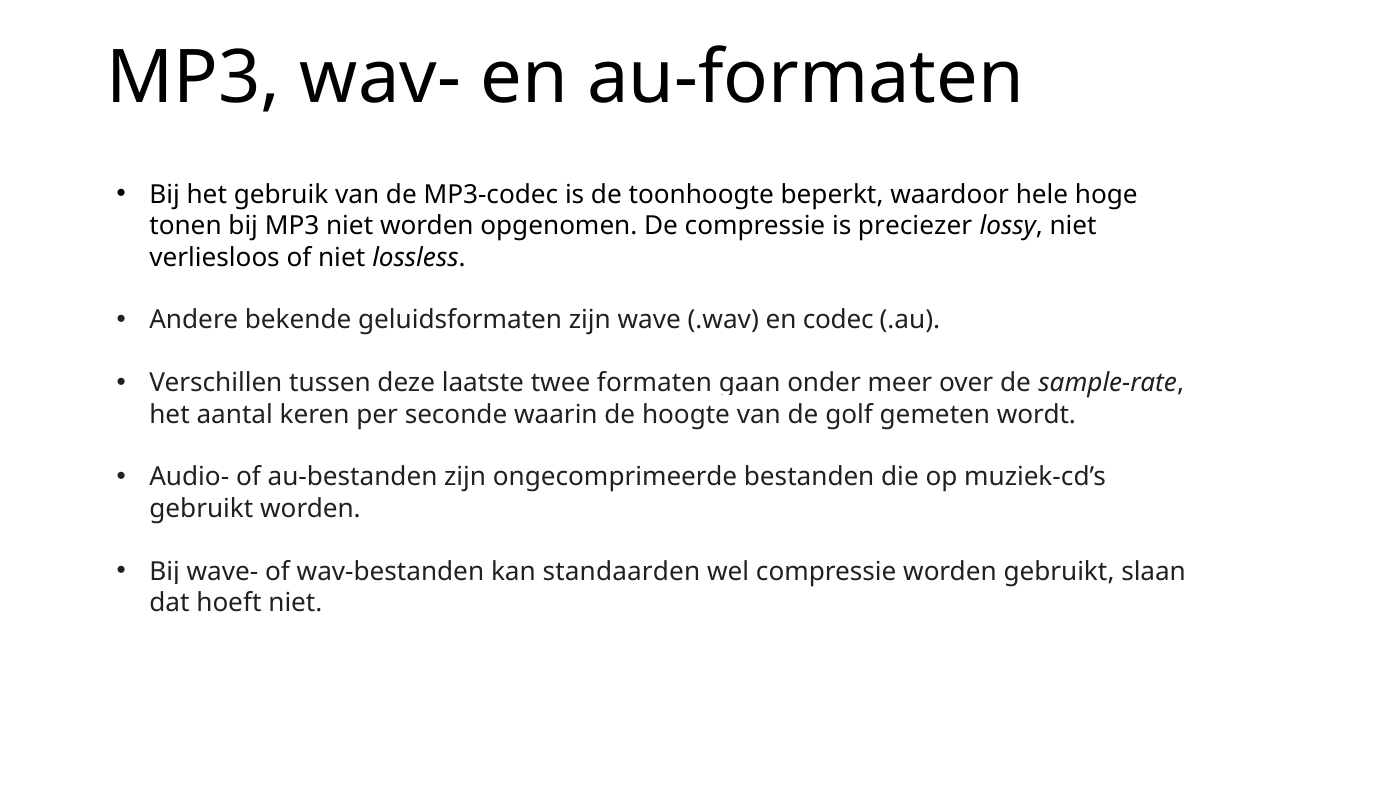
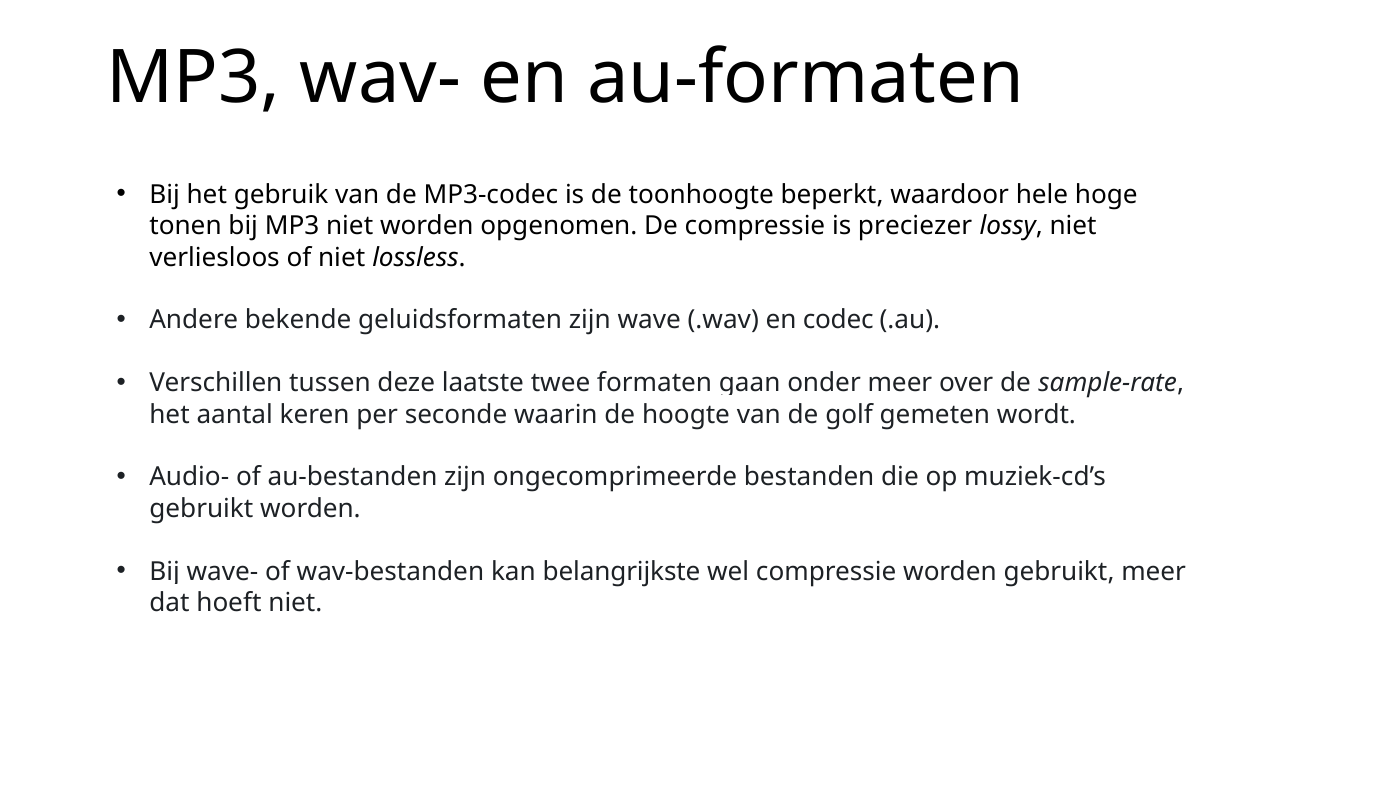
standaarden: standaarden -> belangrijkste (622, 571)
gebruikt slaan: slaan -> meer (1154, 571)
